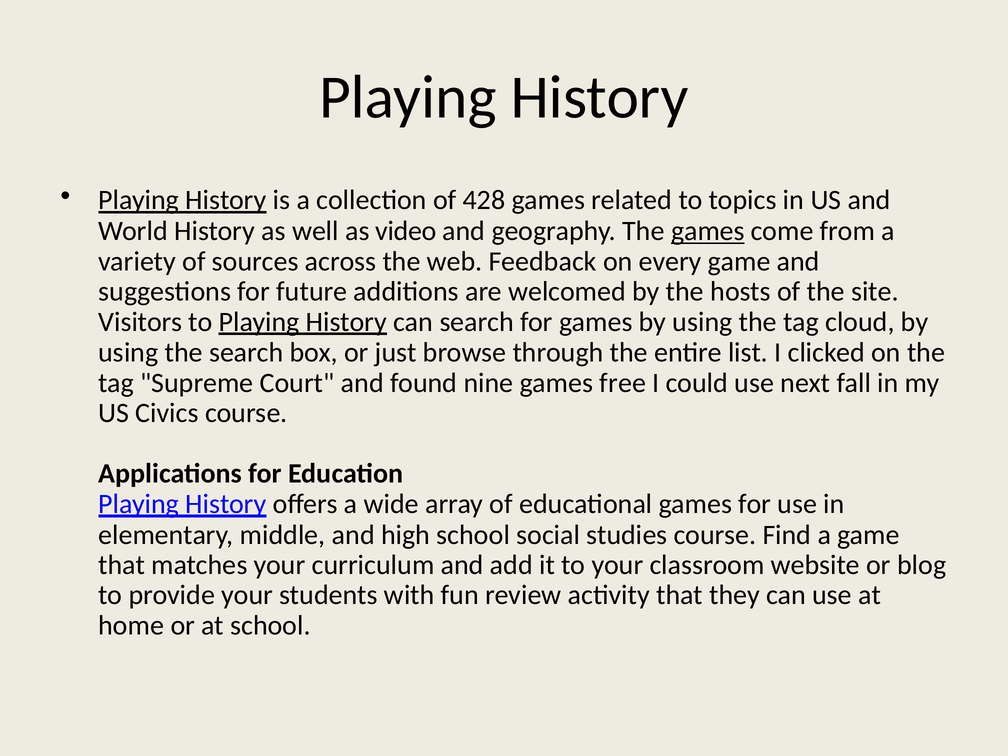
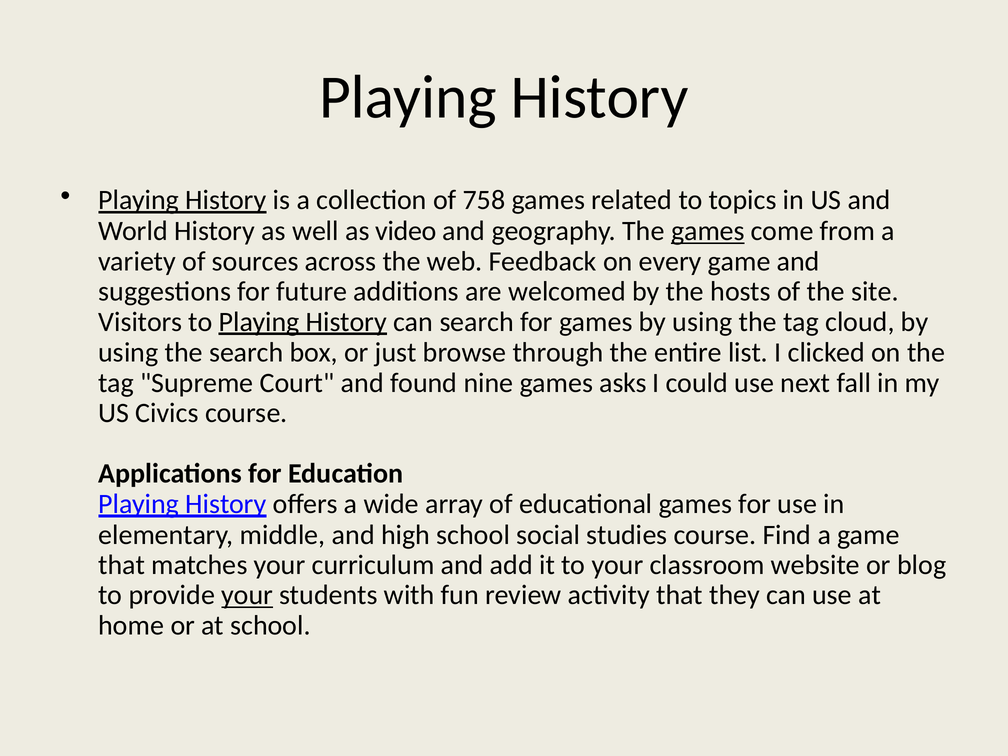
428: 428 -> 758 (484, 200)
free: free -> asks (623, 383)
your underline: none -> present (247, 595)
